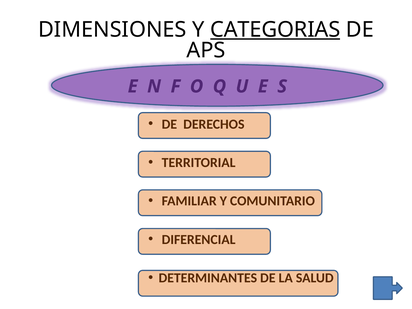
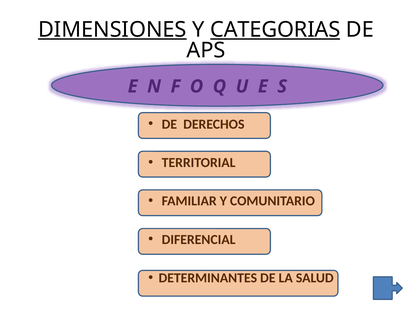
DIMENSIONES underline: none -> present (112, 30)
